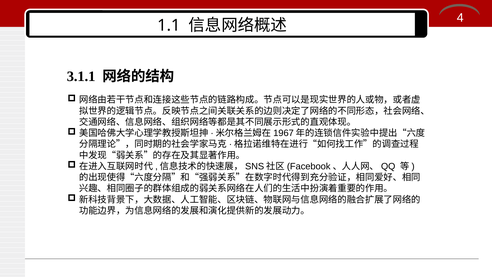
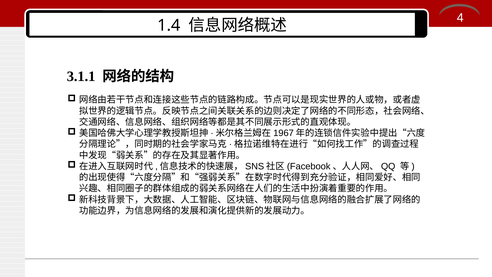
1.1: 1.1 -> 1.4 (169, 25)
